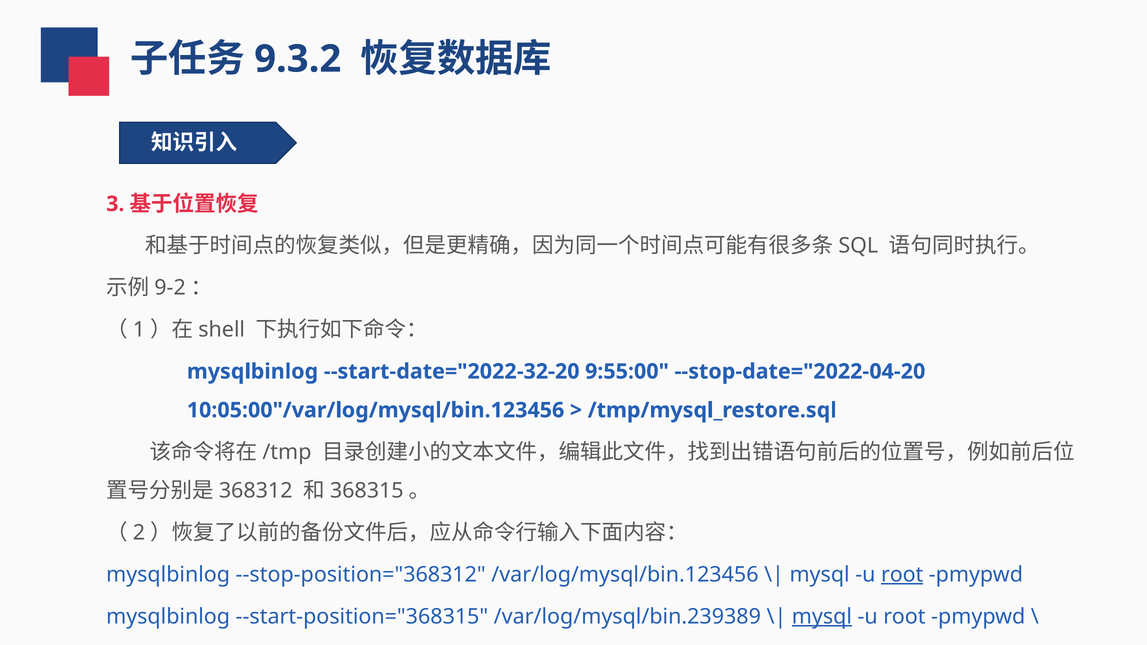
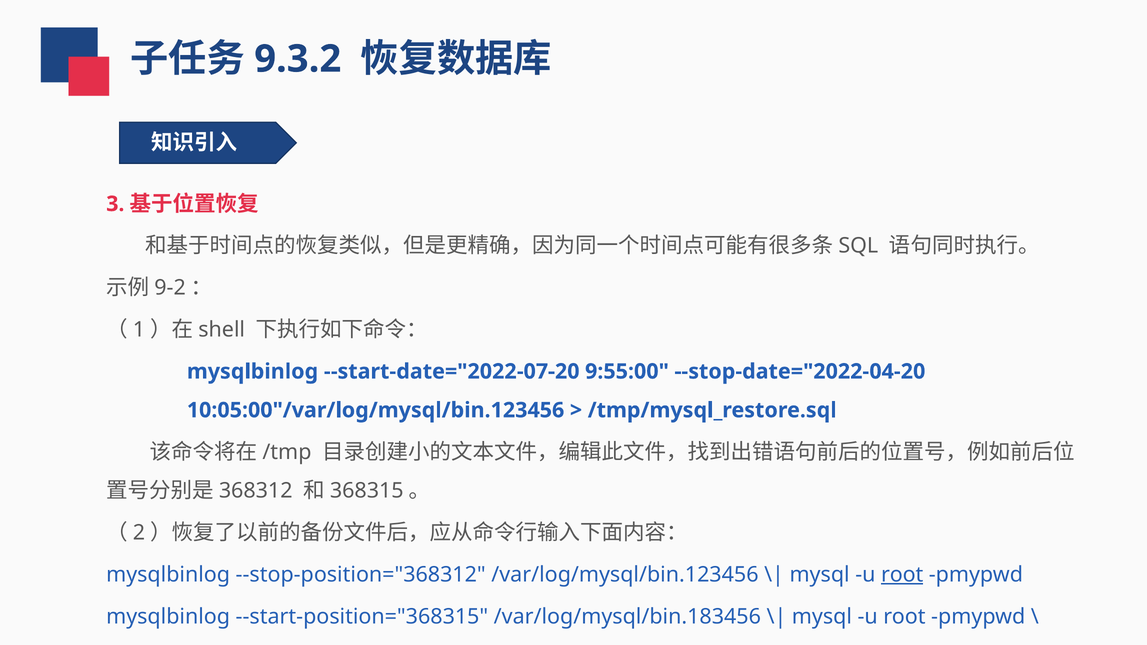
--start-date="2022-32-20: --start-date="2022-32-20 -> --start-date="2022-07-20 (452, 372)
/var/log/mysql/bin.239389: /var/log/mysql/bin.239389 -> /var/log/mysql/bin.183456 (627, 617)
mysql underline: present -> none (822, 617)
